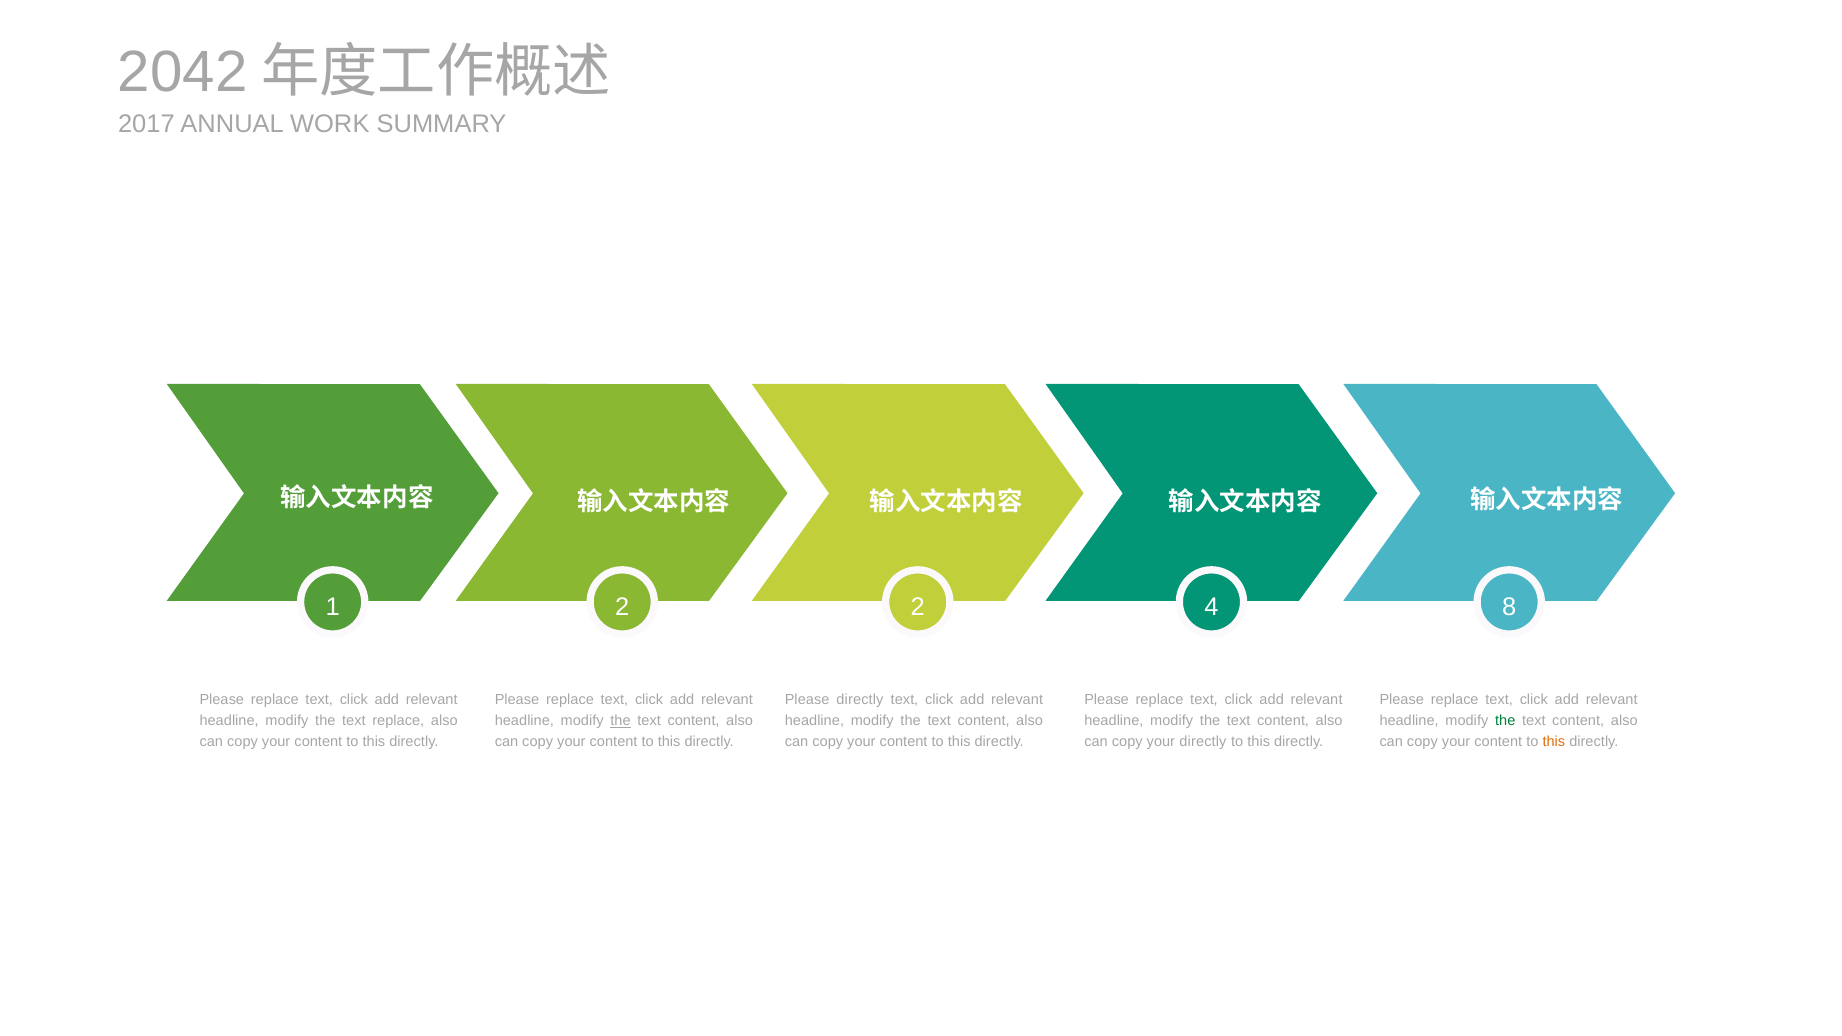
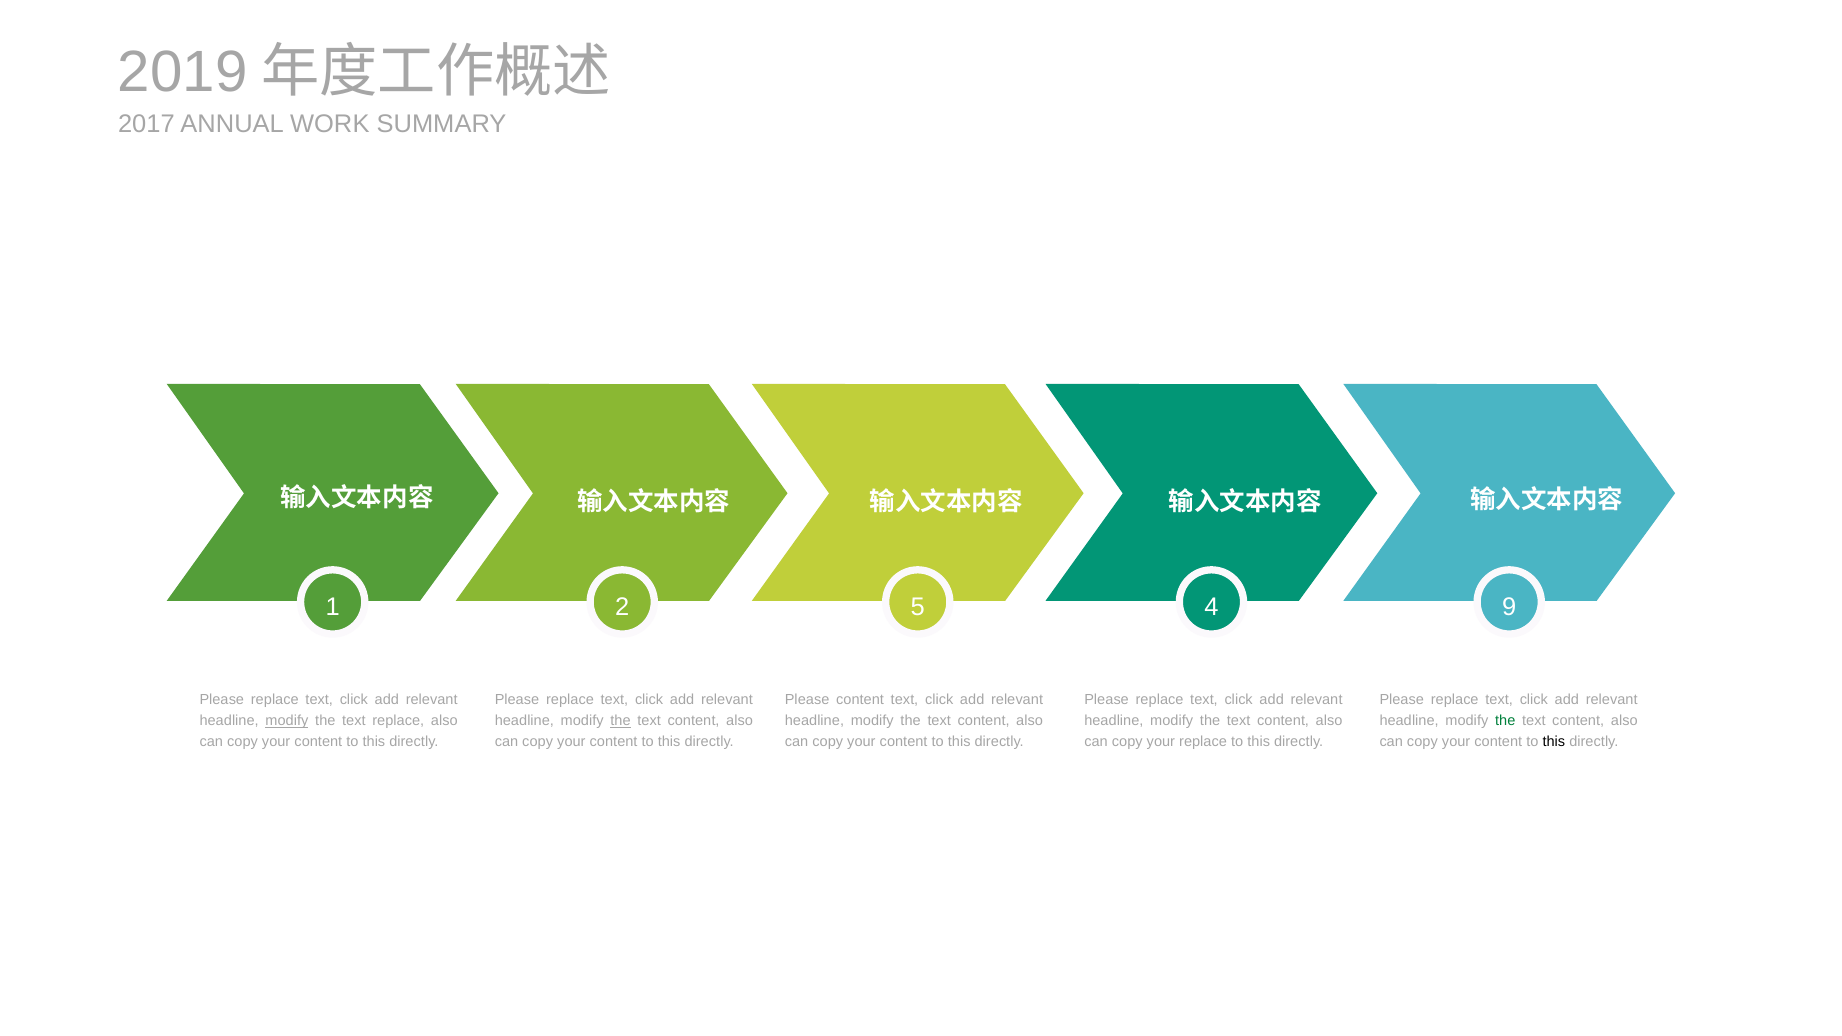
2042: 2042 -> 2019 (183, 73)
2 2: 2 -> 5 (918, 607)
8: 8 -> 9 (1509, 607)
Please directly: directly -> content (860, 700)
modify underline: none -> present (287, 721)
your directly: directly -> replace (1203, 742)
this colour: orange -> black (1554, 742)
